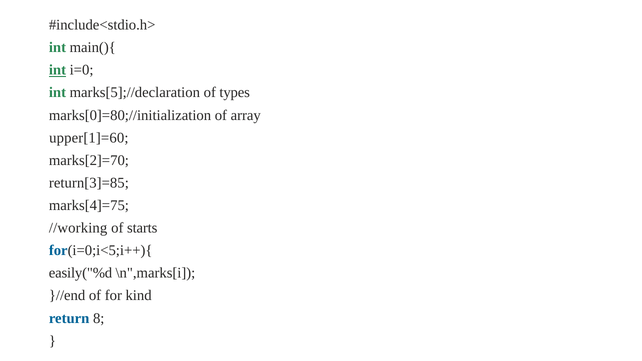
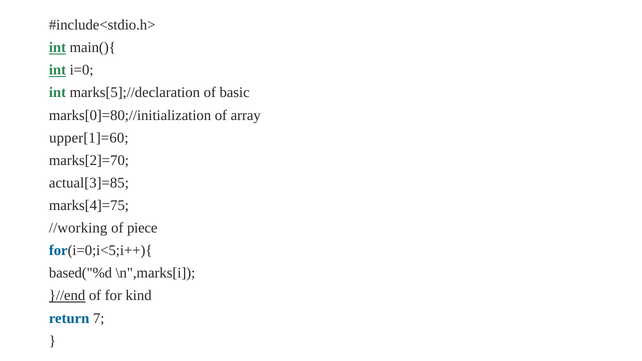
int underline: none -> present (57, 48)
types: types -> basic (235, 93)
return[3]=85: return[3]=85 -> actual[3]=85 (89, 183)
starts: starts -> piece (142, 228)
easily("%d: easily("%d -> based("%d (80, 273)
}//end underline: none -> present (67, 296)
8: 8 -> 7 (99, 318)
